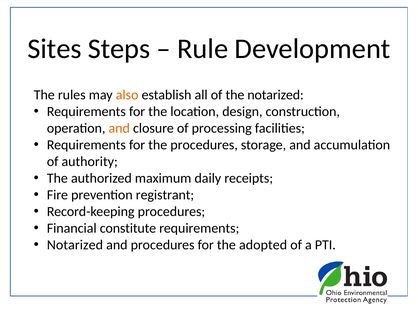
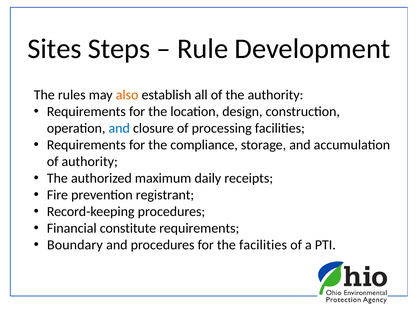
the notarized: notarized -> authority (275, 95)
and colour: orange -> blue (119, 128)
the procedures: procedures -> compliance (204, 145)
Notarized: Notarized -> Boundary (75, 245)
the adopted: adopted -> facilities (263, 245)
